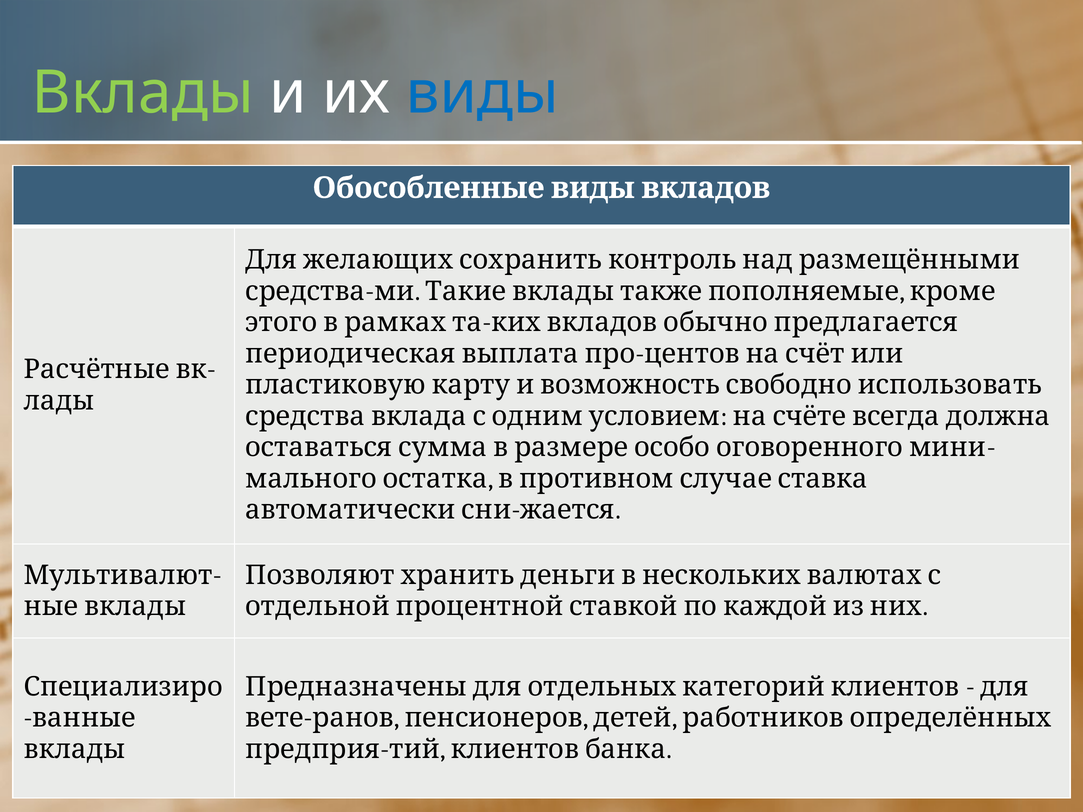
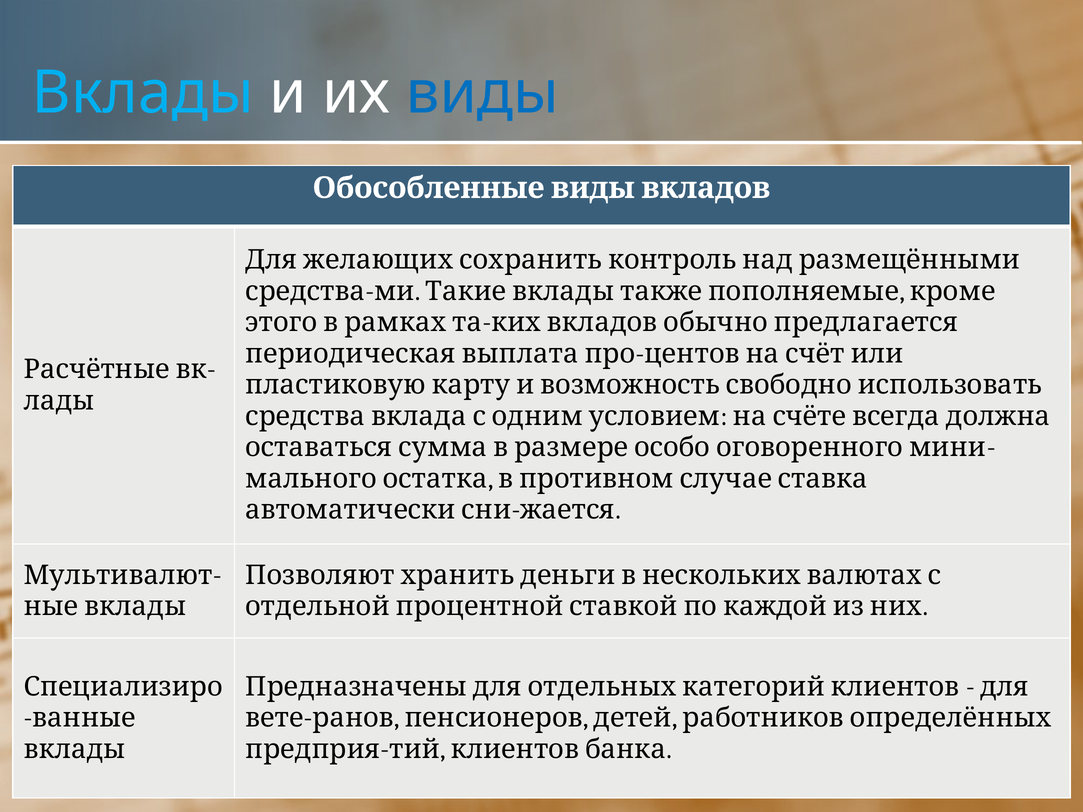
Вклады colour: light green -> light blue (143, 93)
